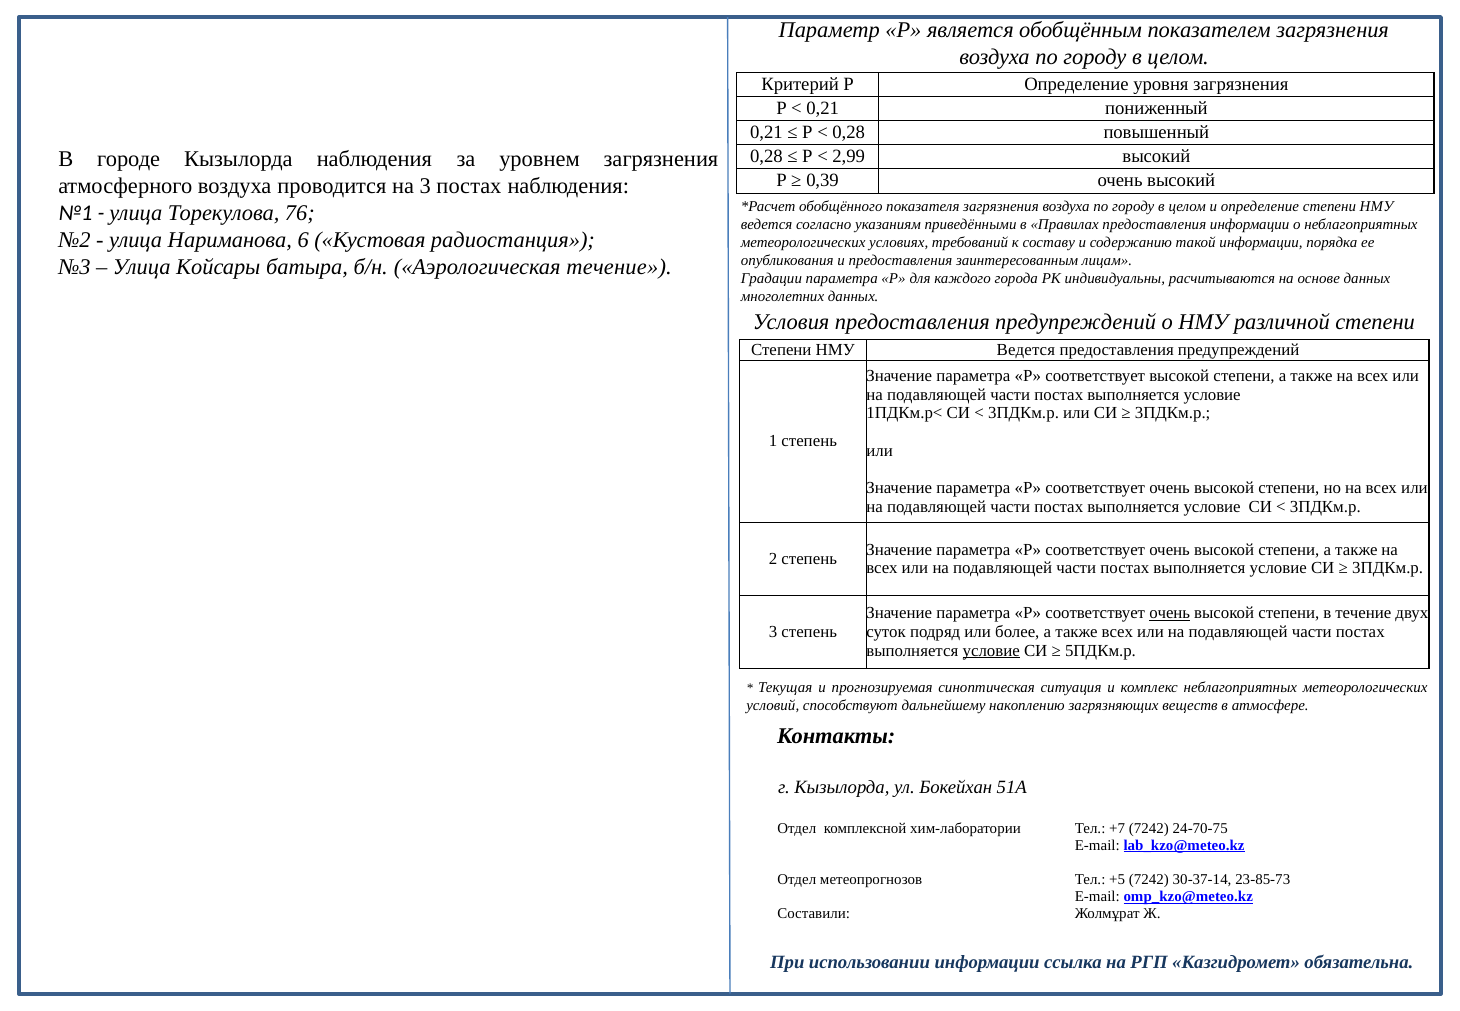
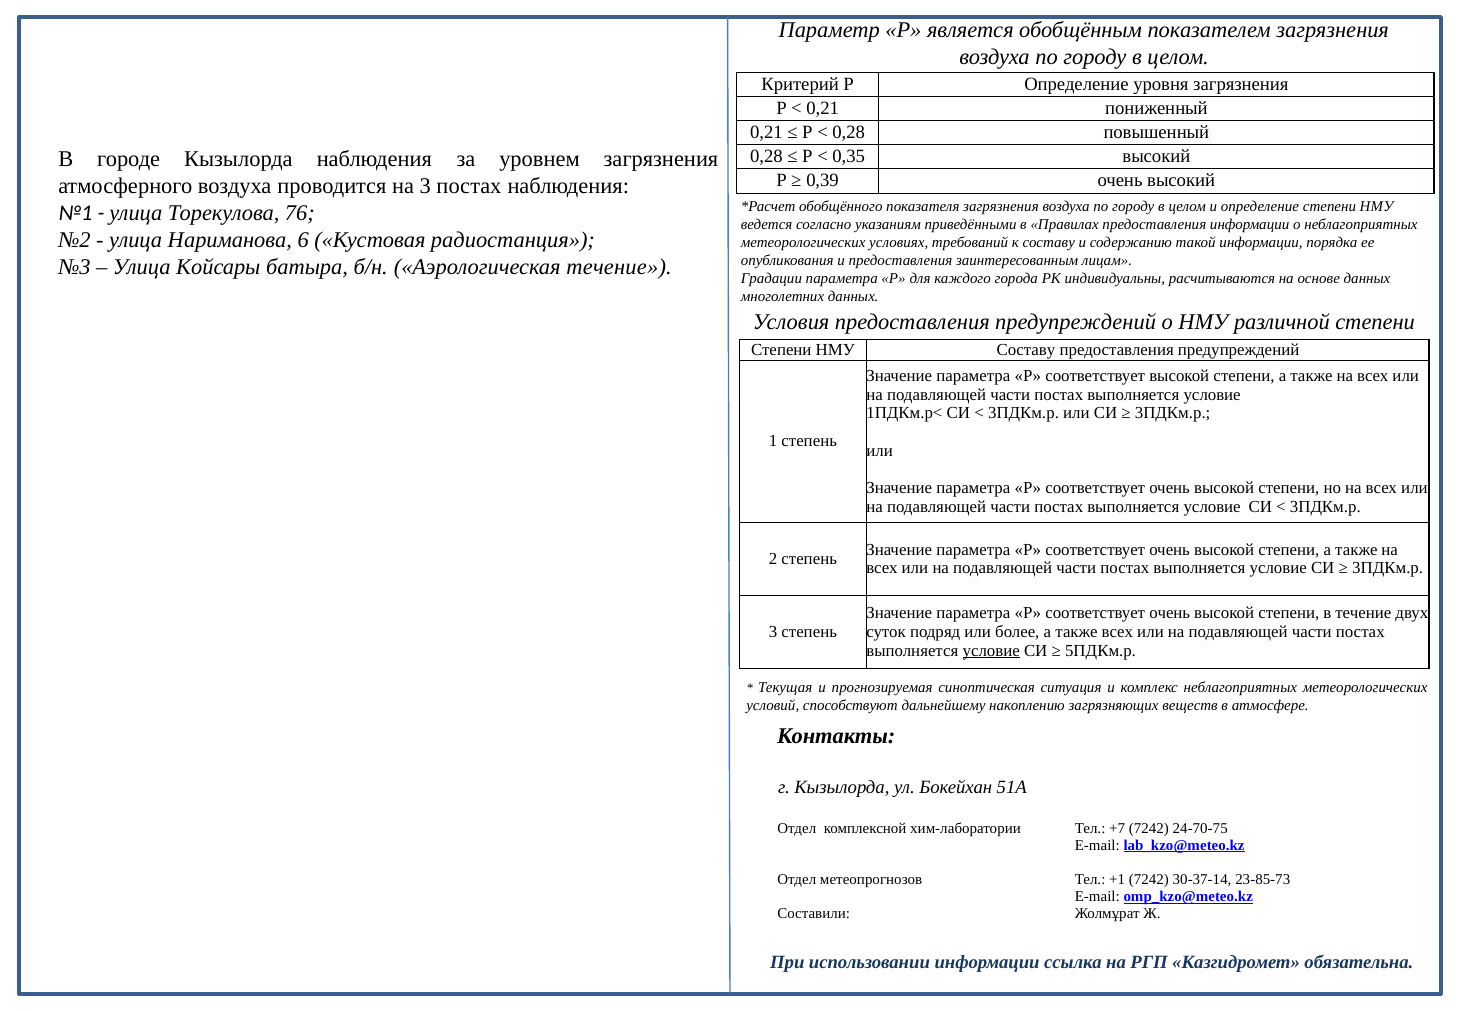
2,99: 2,99 -> 0,35 (849, 157)
Ведется: Ведется -> Составу (1026, 350)
очень underline: present -> none (1170, 613)
+5: +5 -> +1 (1117, 880)
